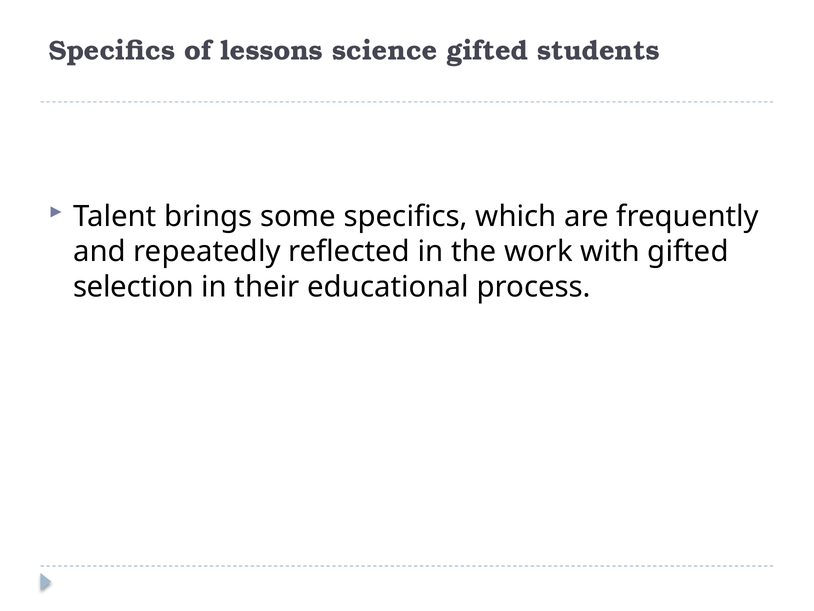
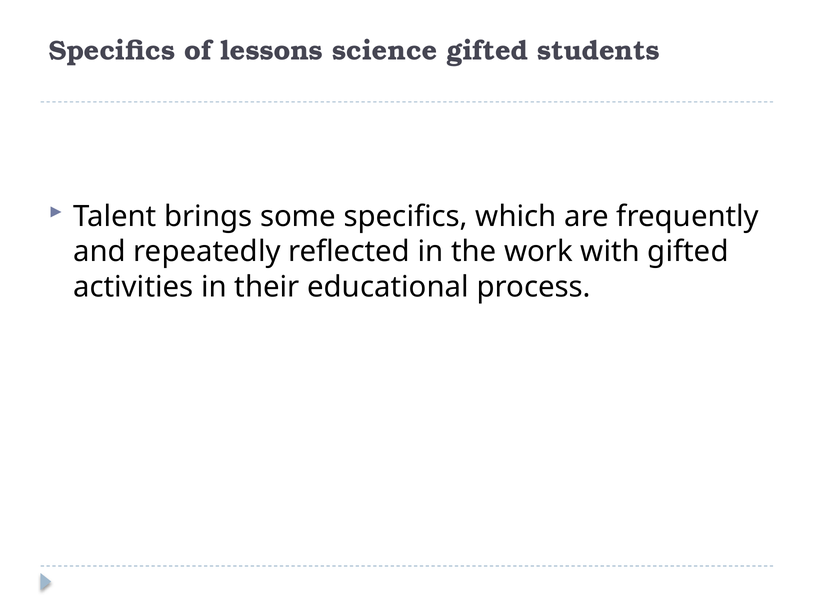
selection: selection -> activities (133, 287)
